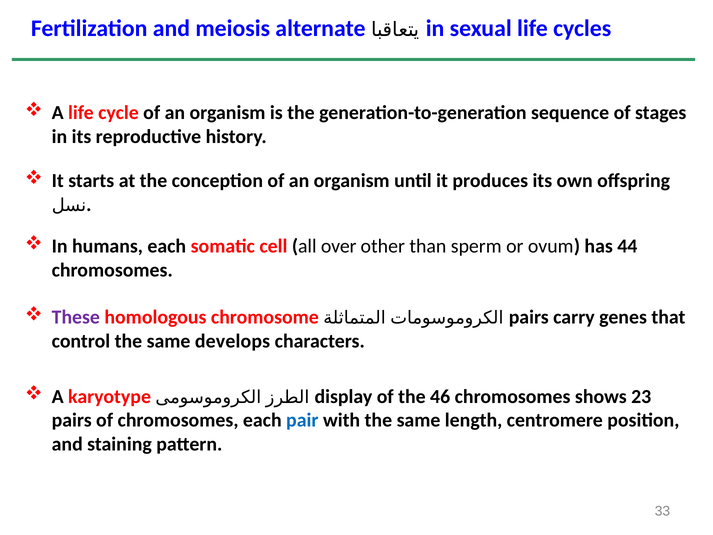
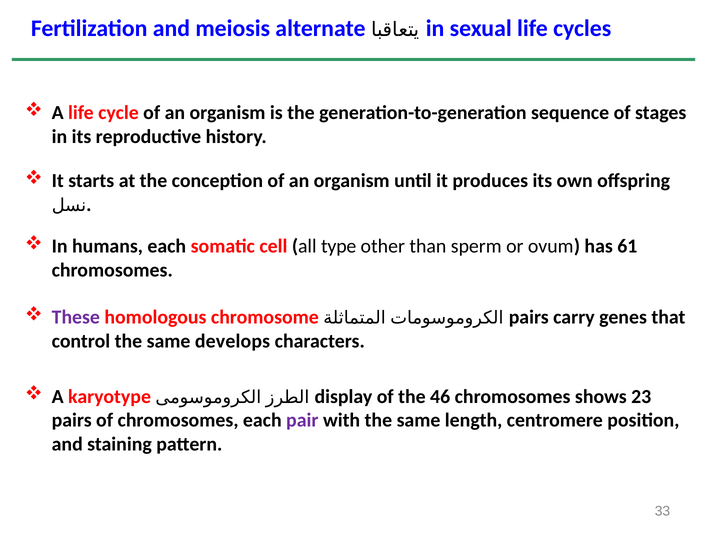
over: over -> type (339, 246)
44: 44 -> 61 (627, 246)
pair colour: blue -> purple (302, 420)
